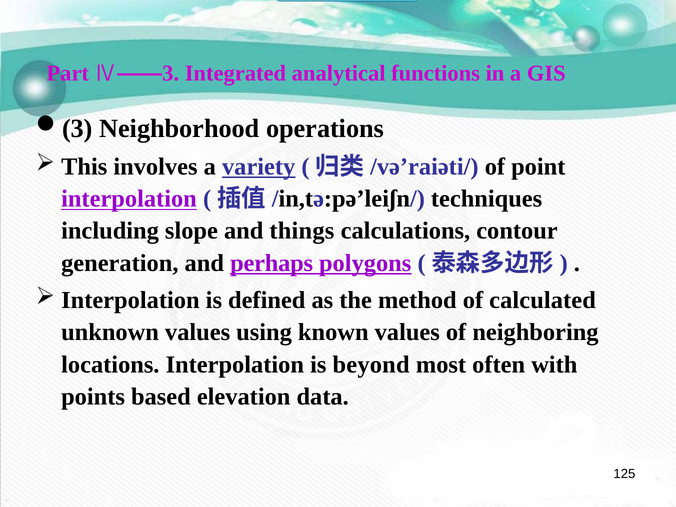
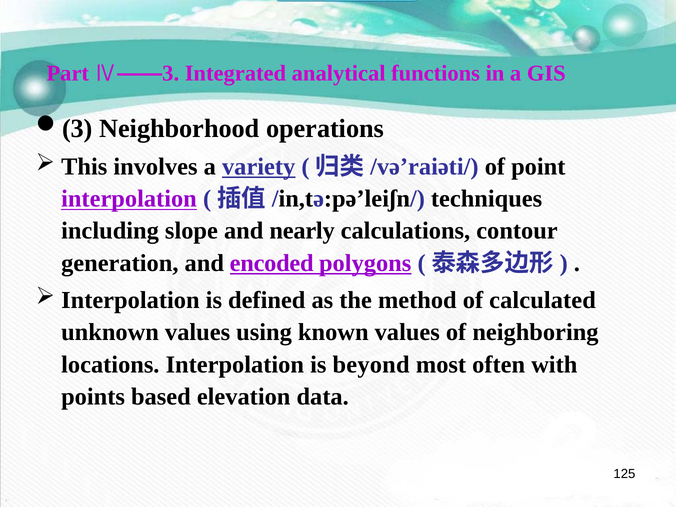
things: things -> nearly (302, 231)
perhaps: perhaps -> encoded (272, 263)
